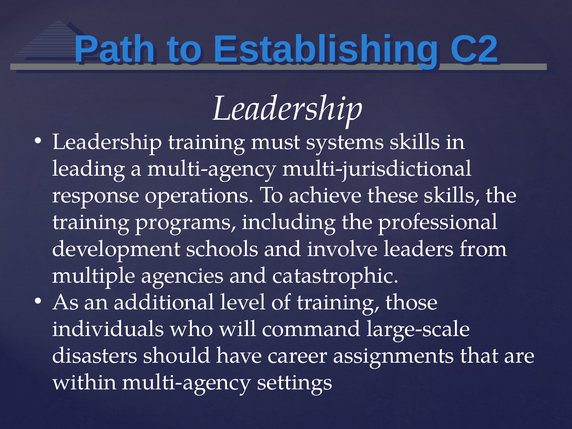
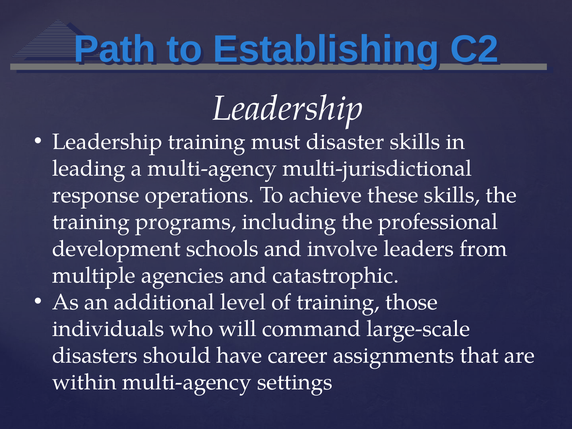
systems: systems -> disaster (345, 142)
